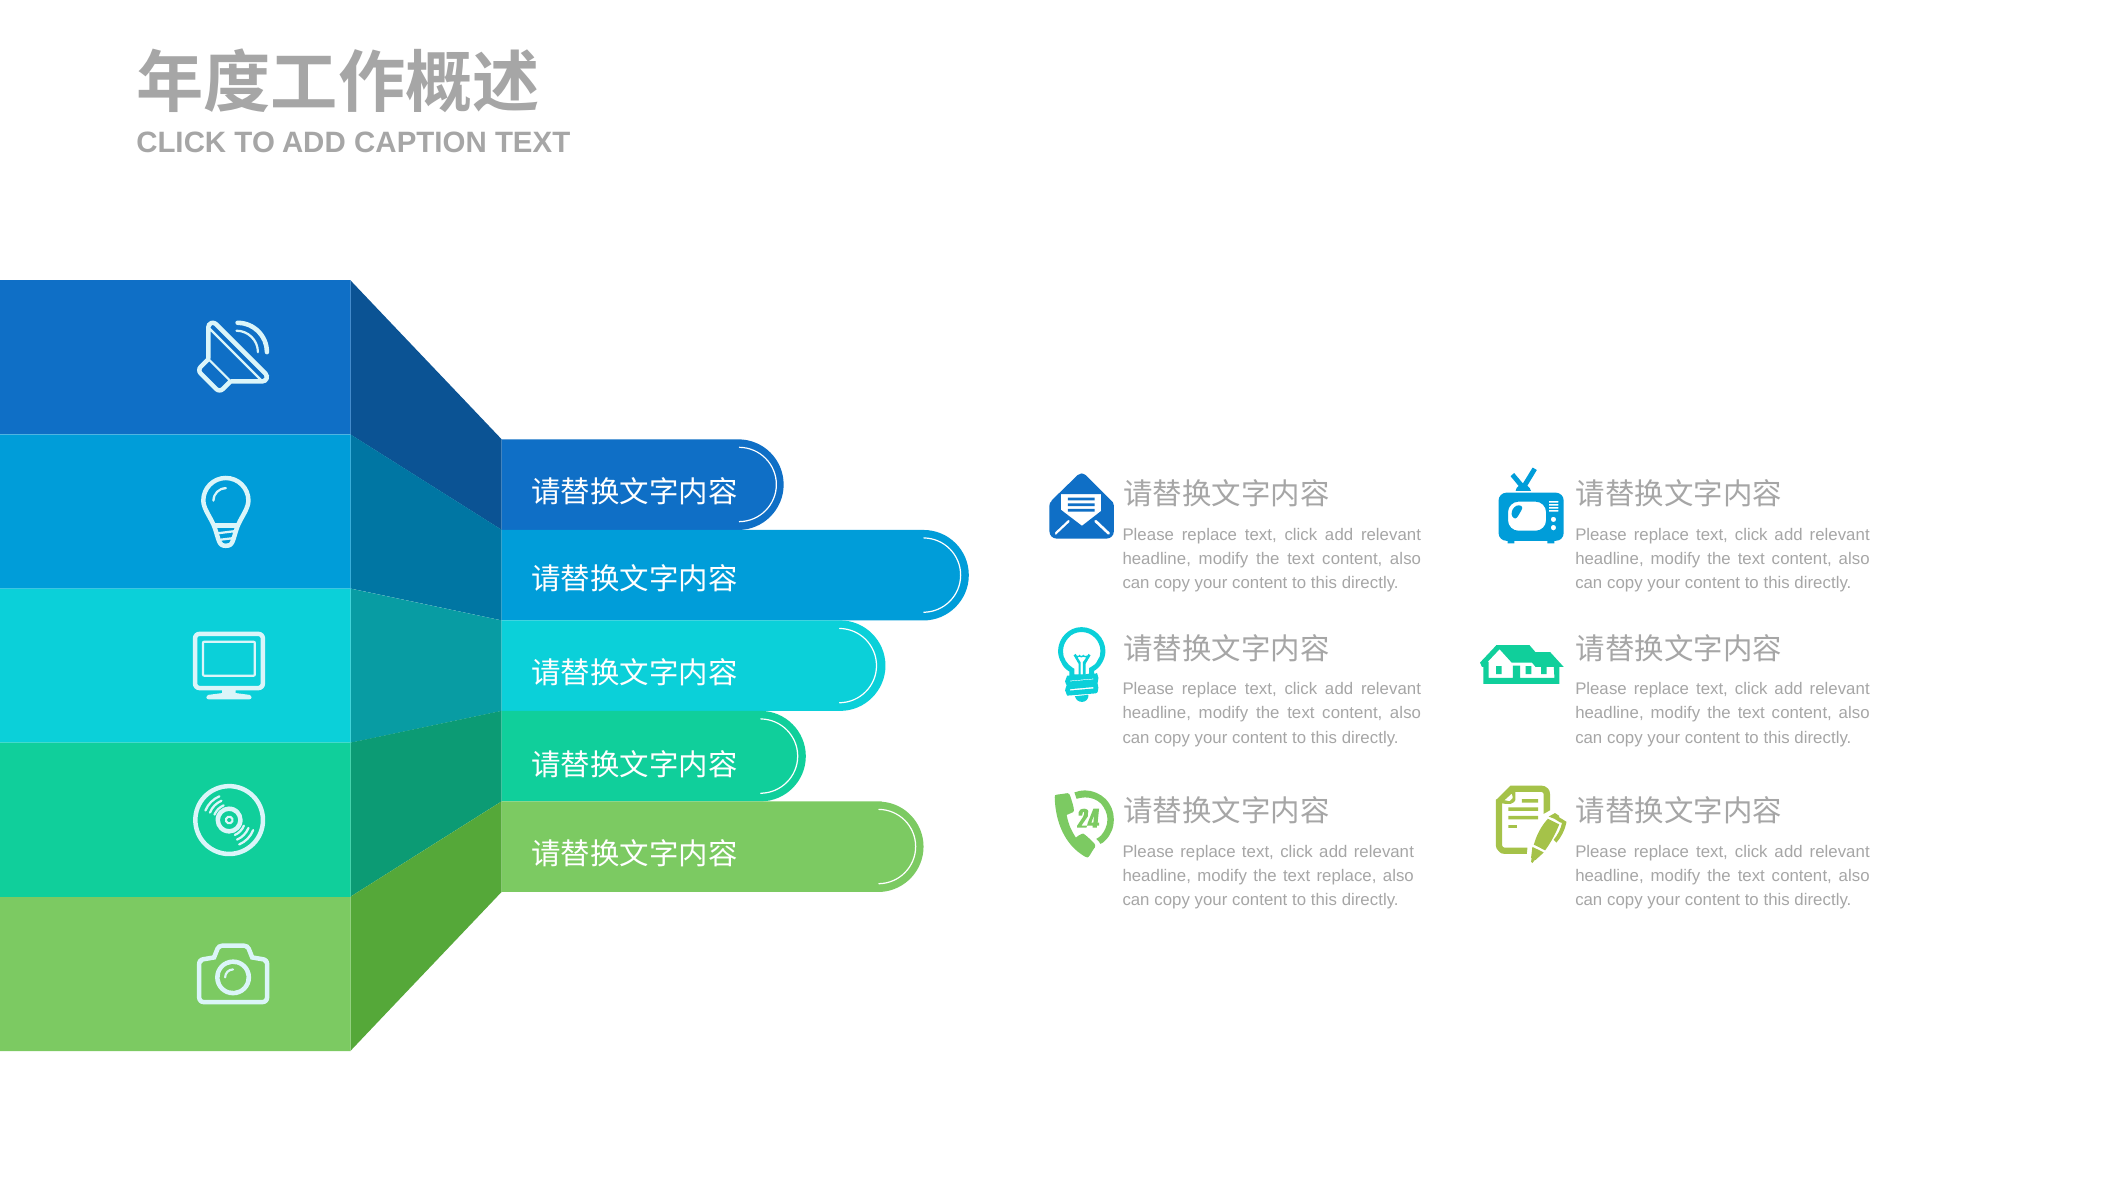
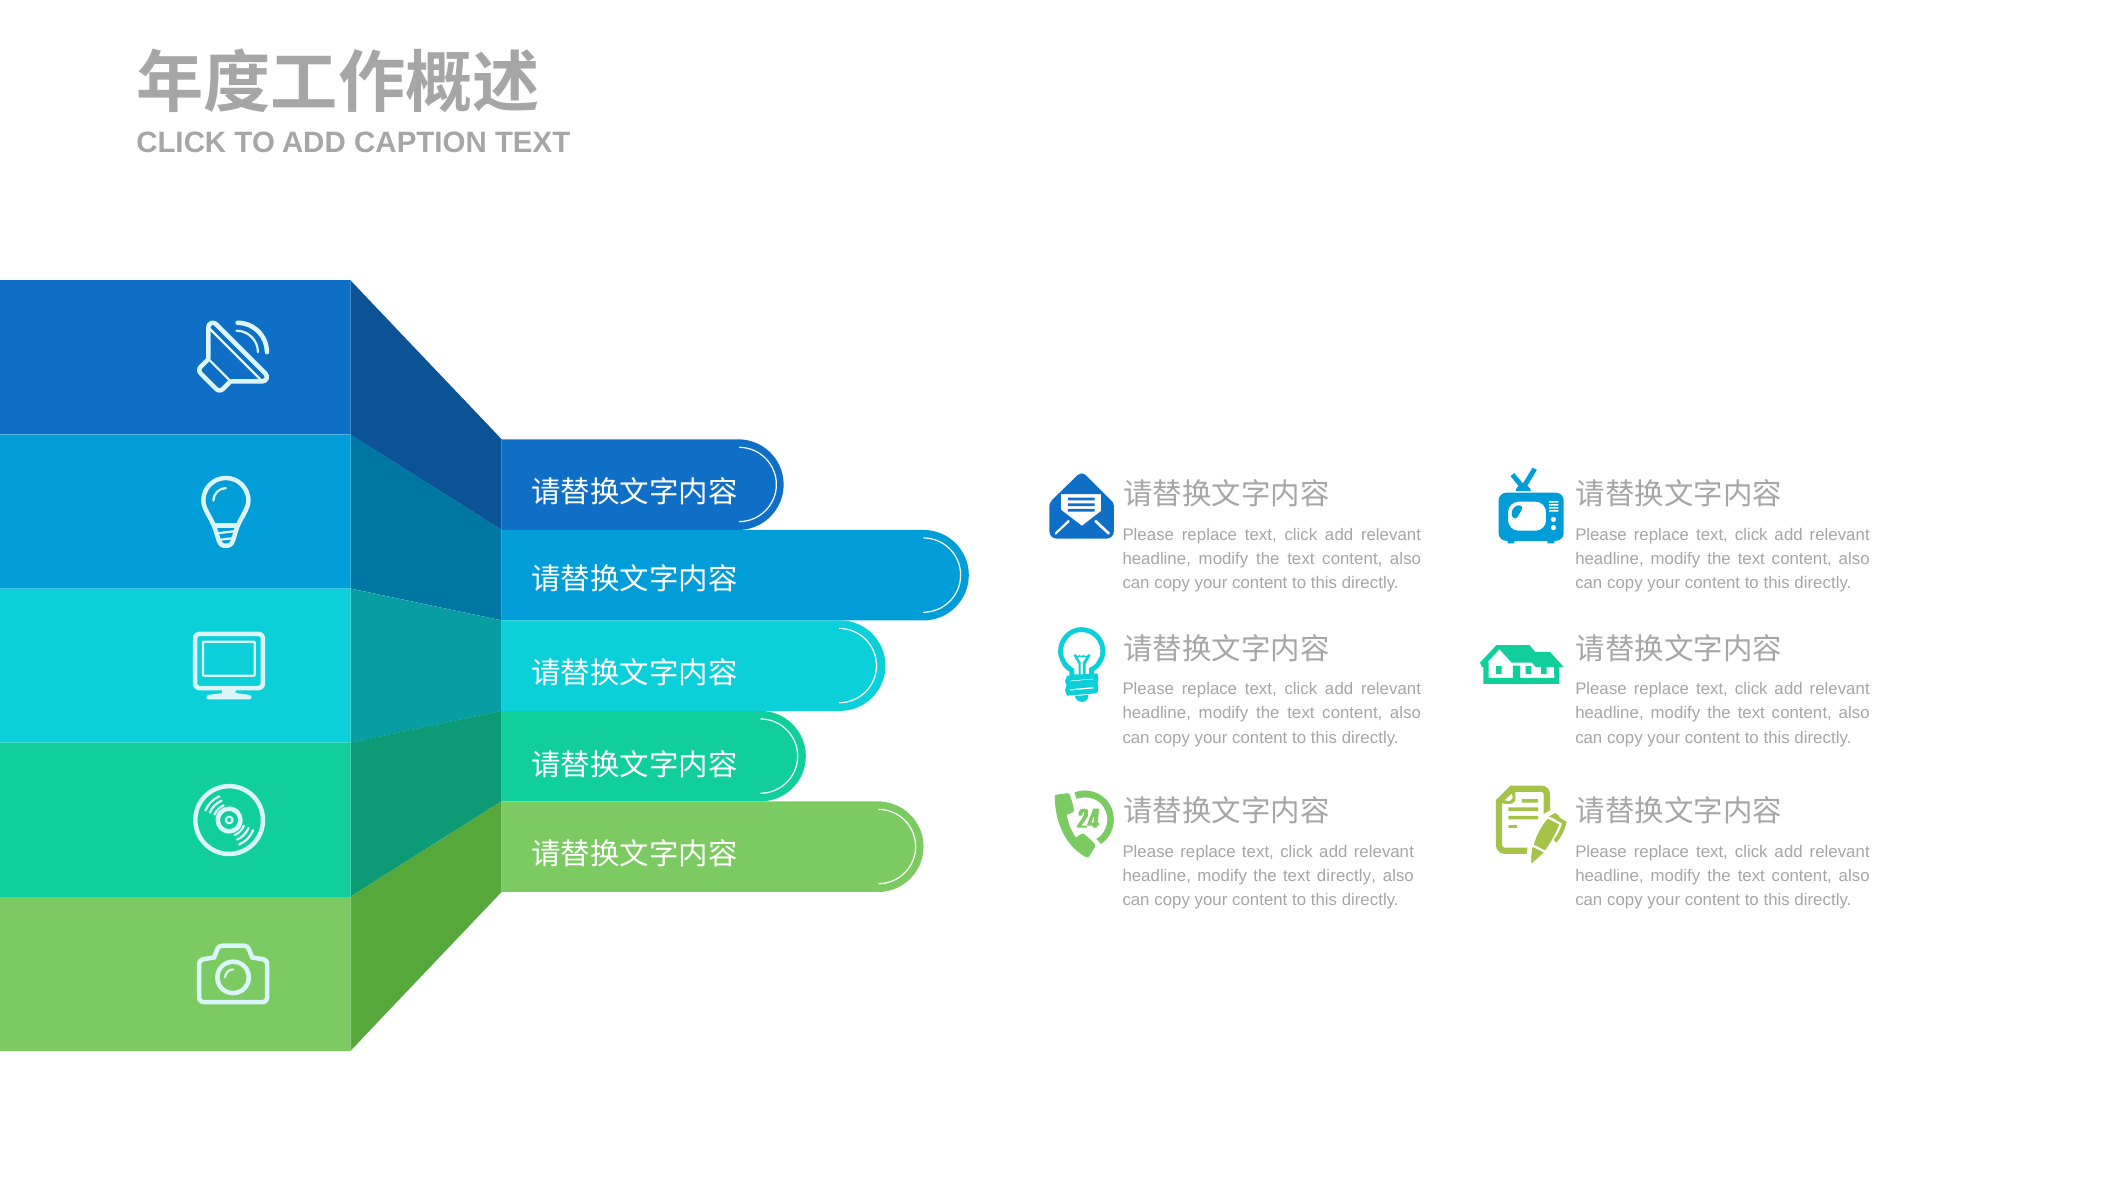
text replace: replace -> directly (1346, 876)
